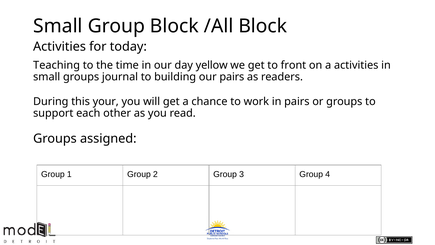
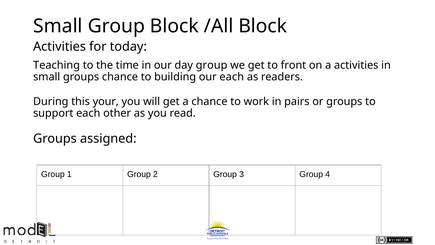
day yellow: yellow -> group (212, 65)
groups journal: journal -> chance (120, 77)
our pairs: pairs -> each (232, 77)
